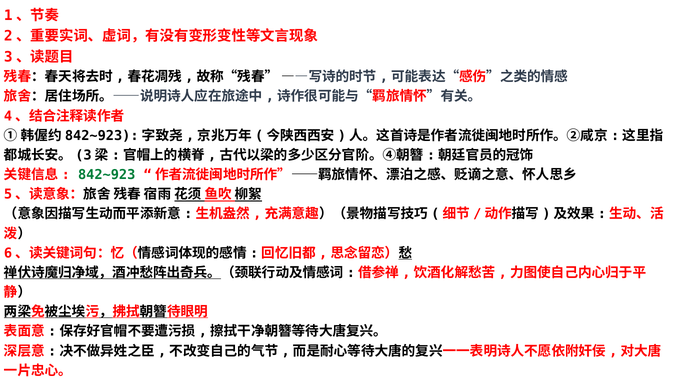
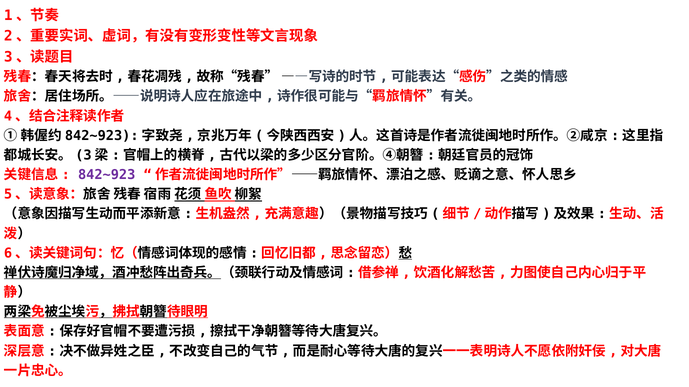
842~923 colour: green -> purple (107, 175)
